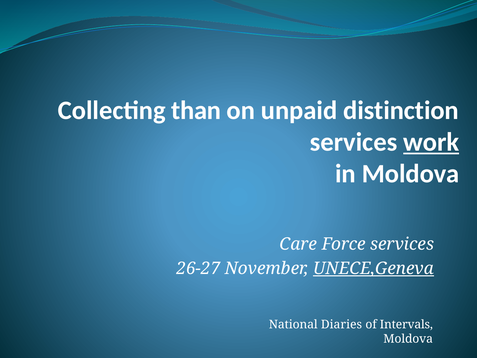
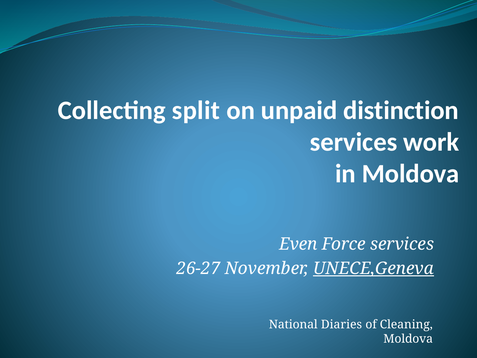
than: than -> split (196, 110)
work underline: present -> none (431, 142)
Care: Care -> Even (298, 244)
Intervals: Intervals -> Cleaning (406, 324)
